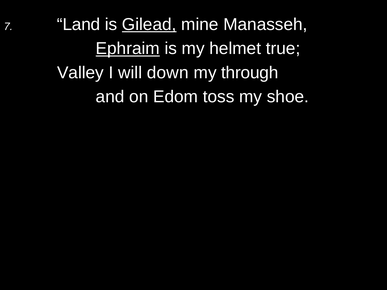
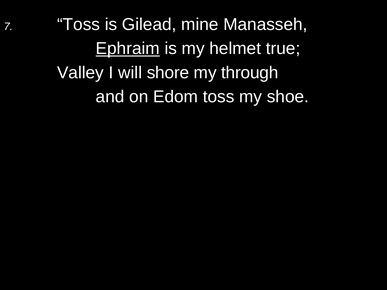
7 Land: Land -> Toss (79, 24)
Gilead underline: present -> none (149, 24)
down: down -> shore (168, 73)
